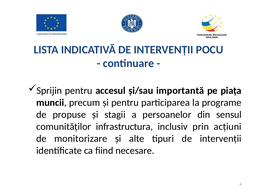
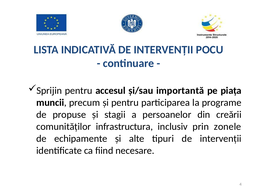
sensul: sensul -> creării (229, 114)
acțiuni: acțiuni -> zonele (228, 126)
monitorizare: monitorizare -> echipamente (81, 138)
